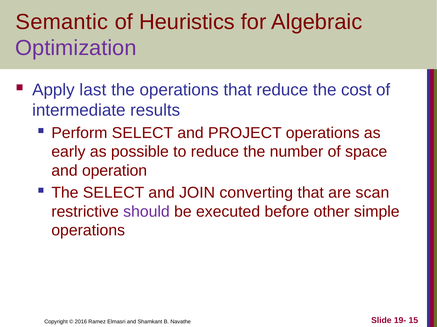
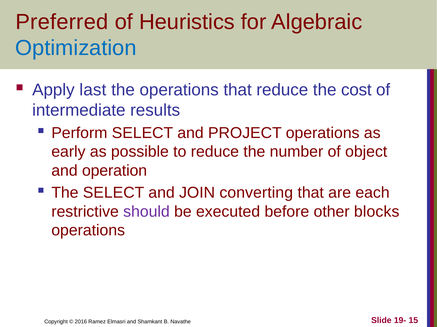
Semantic: Semantic -> Preferred (62, 22)
Optimization colour: purple -> blue (76, 48)
space: space -> object (366, 152)
scan: scan -> each (373, 193)
simple: simple -> blocks (377, 212)
